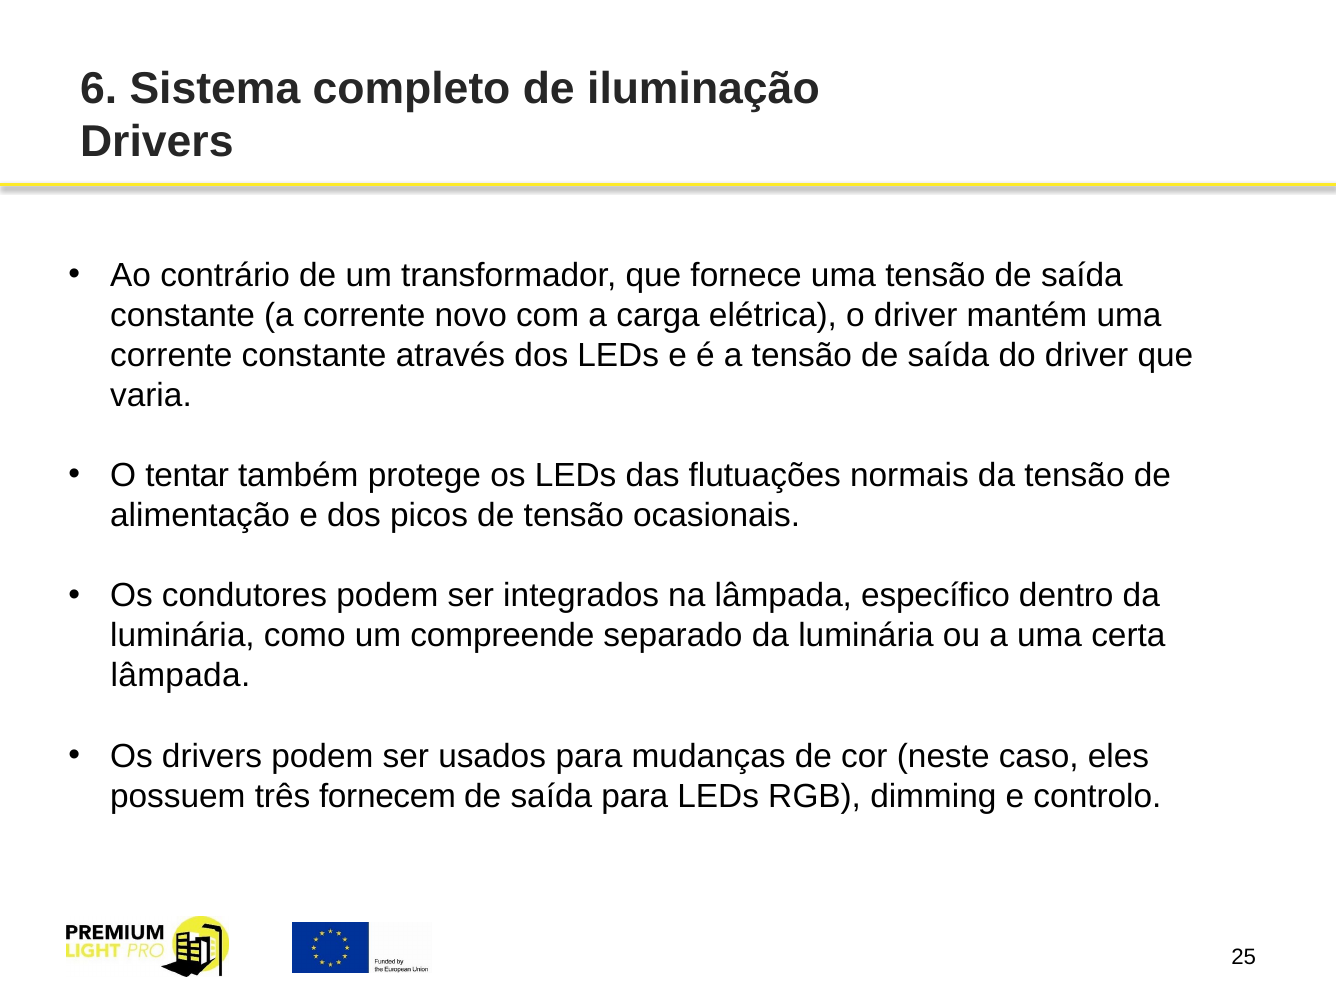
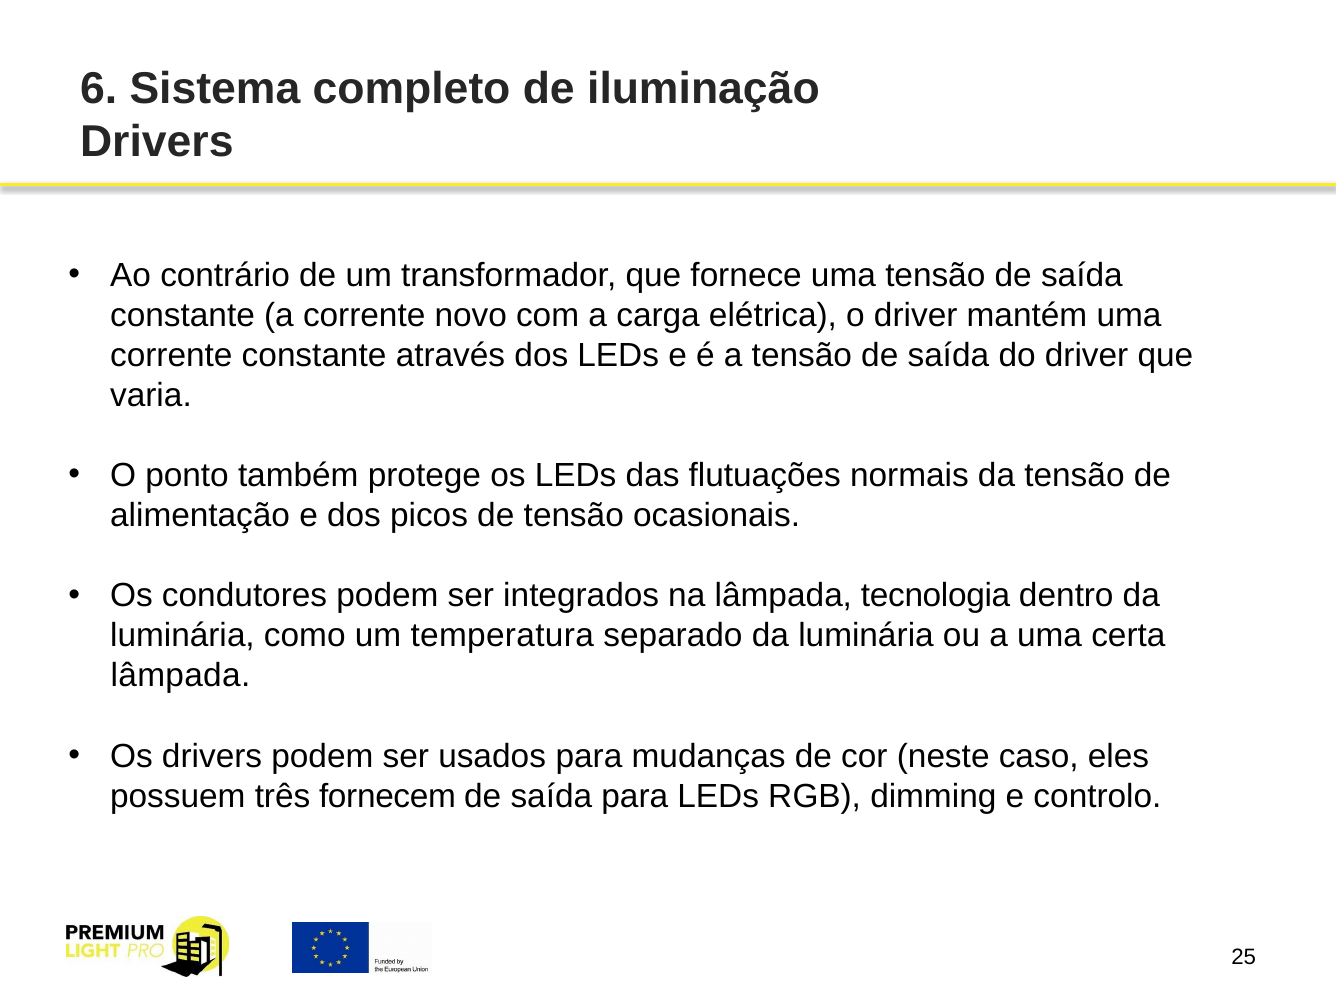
tentar: tentar -> ponto (187, 476)
específico: específico -> tecnologia (936, 596)
compreende: compreende -> temperatura (502, 636)
